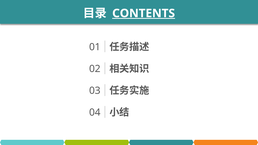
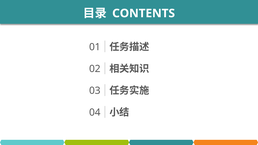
CONTENTS underline: present -> none (144, 13)
